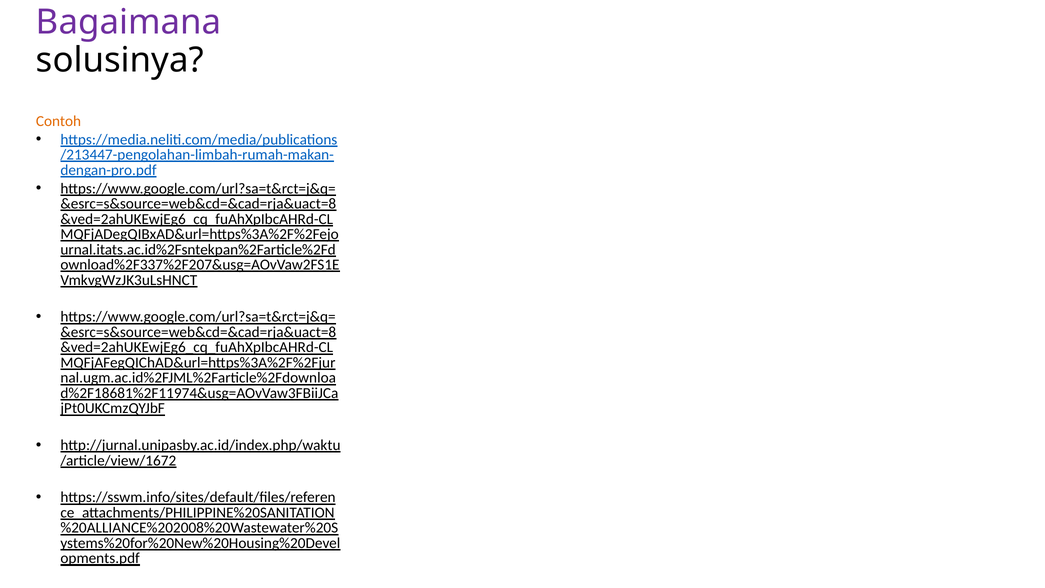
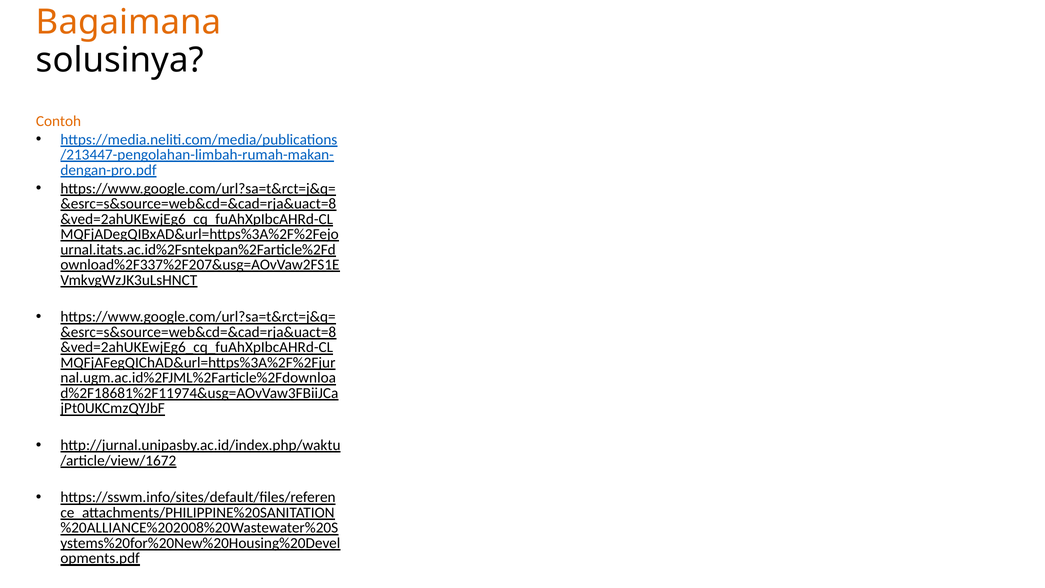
Bagaimana colour: purple -> orange (129, 22)
